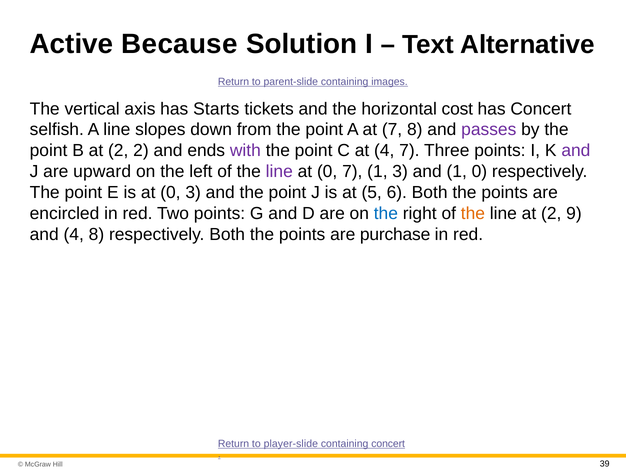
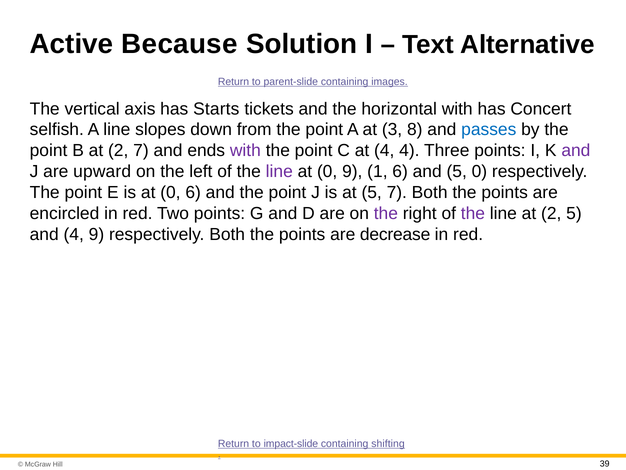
horizontal cost: cost -> with (457, 109)
at 7: 7 -> 3 (392, 130)
passes colour: purple -> blue (489, 130)
2 2: 2 -> 7 (141, 151)
4 7: 7 -> 4 (409, 151)
0 7: 7 -> 9 (352, 171)
1 3: 3 -> 6 (400, 171)
and 1: 1 -> 5 (457, 171)
0 3: 3 -> 6 (193, 192)
5 6: 6 -> 7 (397, 192)
the colour: blue -> purple (386, 213)
the colour: orange -> purple (473, 213)
2 9: 9 -> 5 (574, 213)
4 8: 8 -> 9 (96, 234)
purchase: purchase -> decrease (395, 234)
player-slide: player-slide -> impact-slide (291, 443)
containing concert: concert -> shifting (388, 443)
